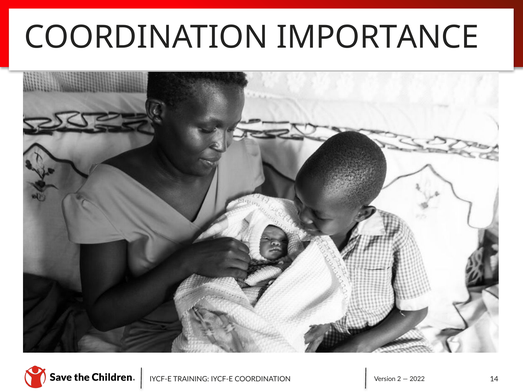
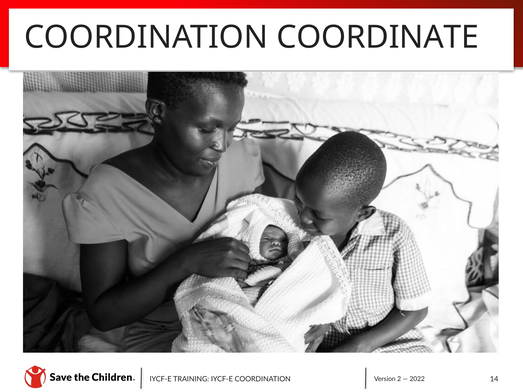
IMPORTANCE: IMPORTANCE -> COORDINATE (378, 37)
